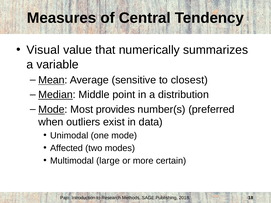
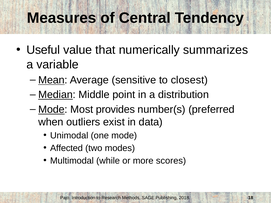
Visual: Visual -> Useful (43, 50)
large: large -> while (108, 161)
certain: certain -> scores (171, 161)
